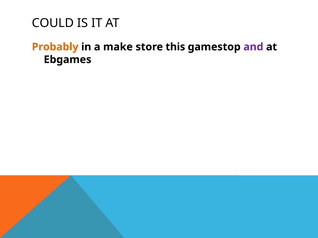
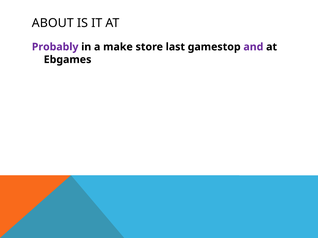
COULD: COULD -> ABOUT (53, 23)
Probably colour: orange -> purple (55, 47)
this: this -> last (175, 47)
